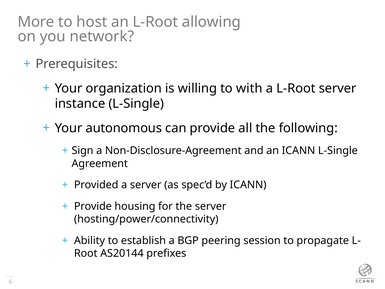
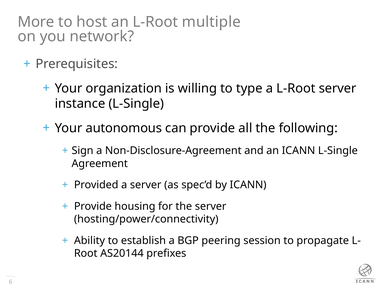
allowing: allowing -> multiple (211, 22)
with: with -> type (249, 88)
